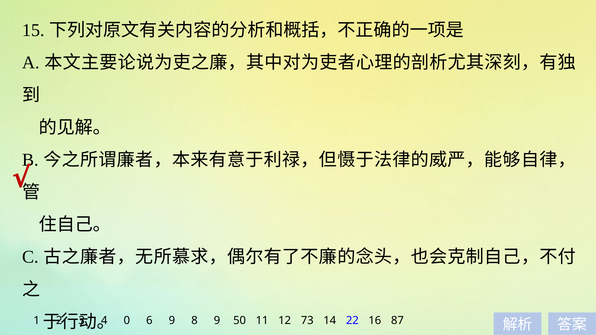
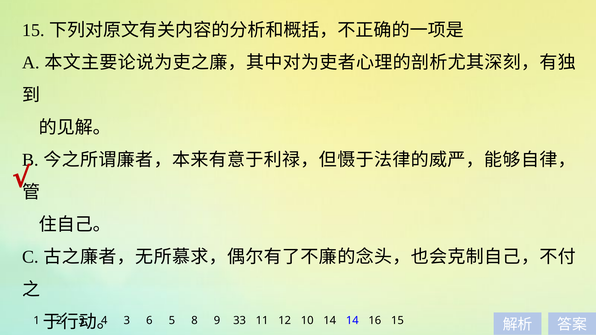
0: 0 -> 3 (127, 321)
6 9: 9 -> 5 (172, 321)
50: 50 -> 33 (240, 321)
73: 73 -> 10 (307, 321)
14 22: 22 -> 14 (352, 321)
16 87: 87 -> 15 (397, 321)
